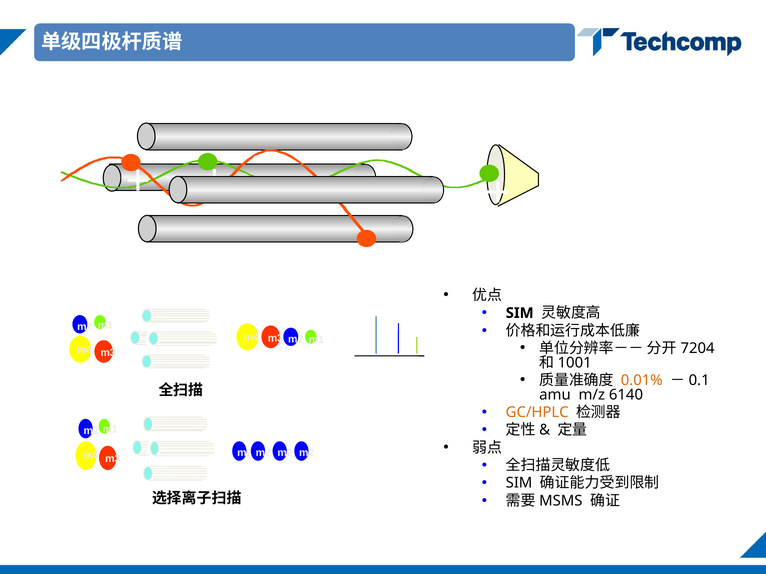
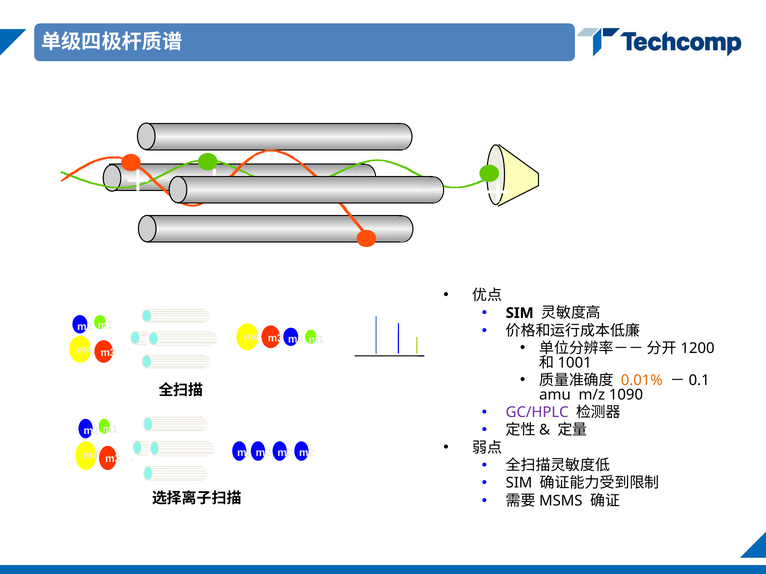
7204: 7204 -> 1200 (698, 349)
6140: 6140 -> 1090 (626, 395)
GC/HPLC colour: orange -> purple (537, 413)
